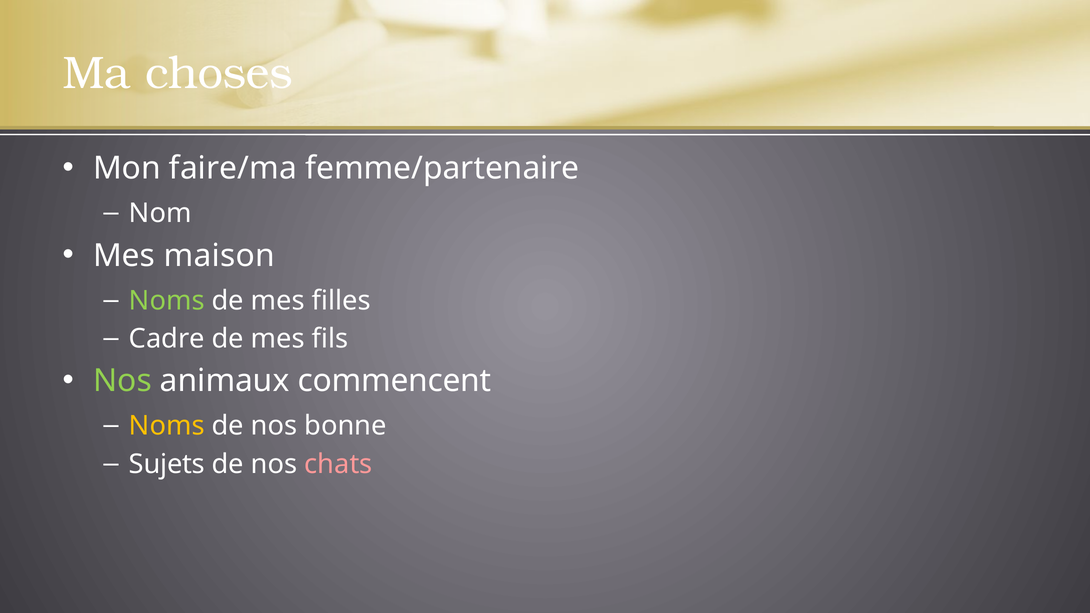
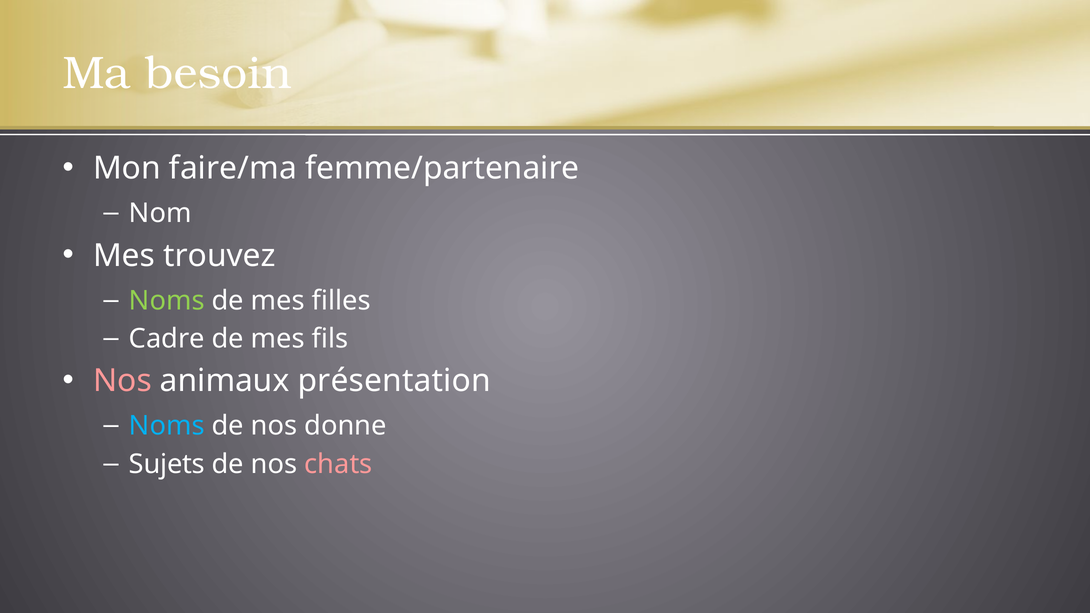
choses: choses -> besoin (218, 73)
maison: maison -> trouvez (220, 256)
Nos colour: light green -> pink (122, 381)
commencent: commencent -> présentation (394, 381)
Noms colour: yellow -> light blue (167, 426)
bonne: bonne -> donne (345, 426)
